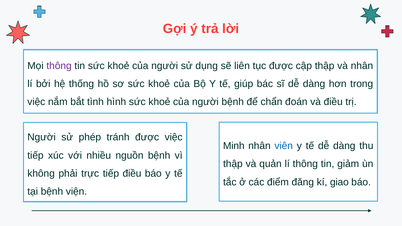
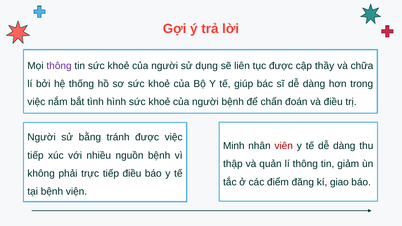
cập thập: thập -> thầy (325, 66)
và nhân: nhân -> chữa (362, 66)
phép: phép -> bằng (90, 137)
viên colour: blue -> red (284, 146)
